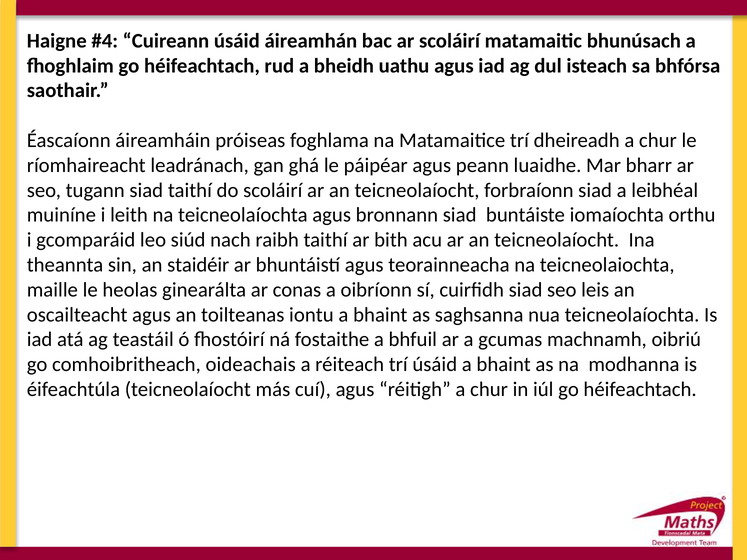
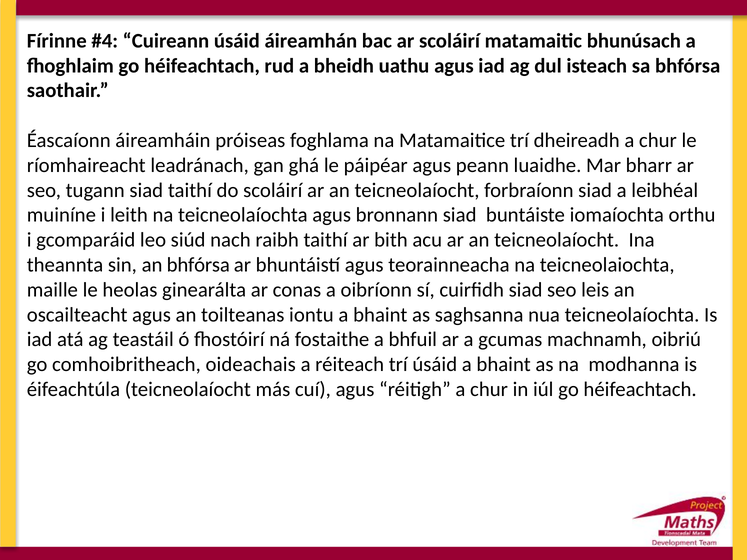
Haigne: Haigne -> Fírinne (57, 41)
an staidéir: staidéir -> bhfórsa (198, 265)
